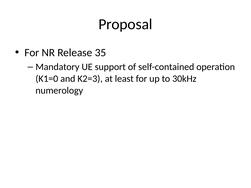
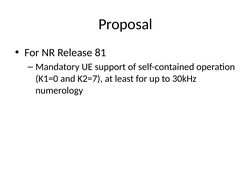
35: 35 -> 81 (100, 53)
K2=3: K2=3 -> K2=7 (90, 79)
